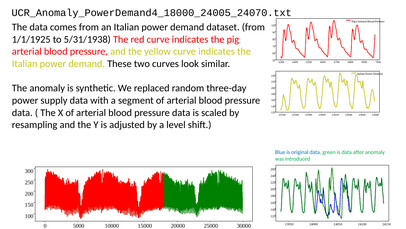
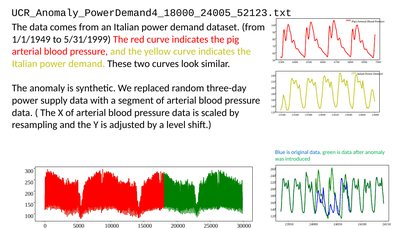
UCR_Anomaly_PowerDemand4_18000_24005_24070.txt: UCR_Anomaly_PowerDemand4_18000_24005_24070.txt -> UCR_Anomaly_PowerDemand4_18000_24005_52123.txt (152, 13)
1/1/1925: 1/1/1925 -> 1/1/1949 (31, 39)
5/31/1938: 5/31/1938 -> 5/31/1999 (87, 39)
